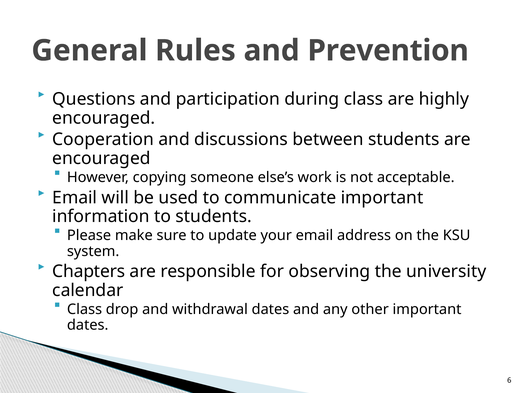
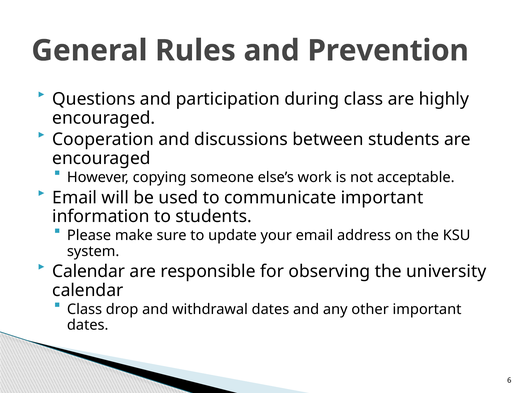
Chapters: Chapters -> Calendar (89, 271)
